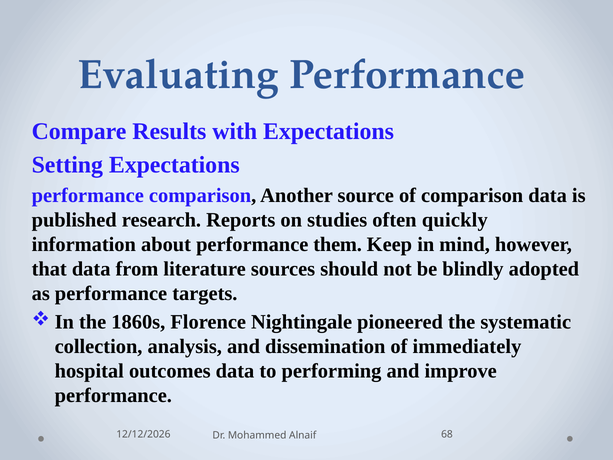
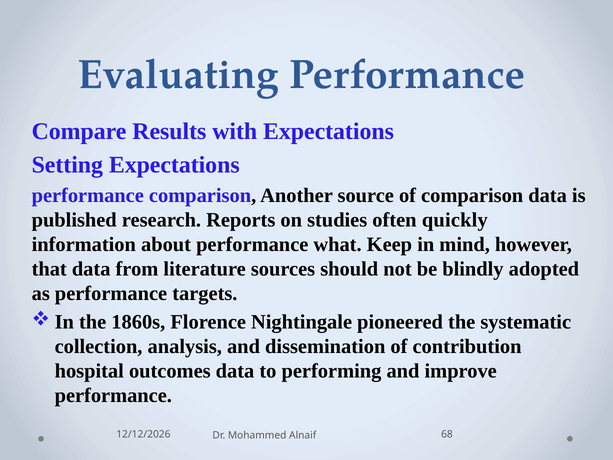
them: them -> what (338, 244)
immediately: immediately -> contribution (467, 346)
